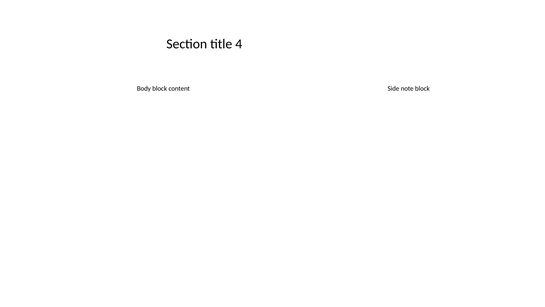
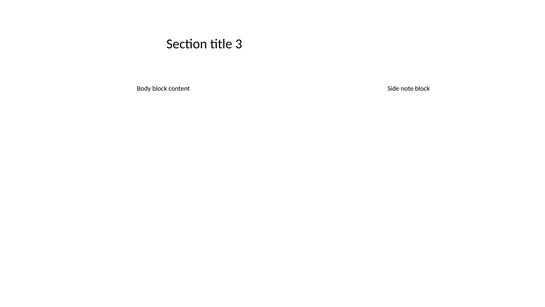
4: 4 -> 3 (239, 44)
